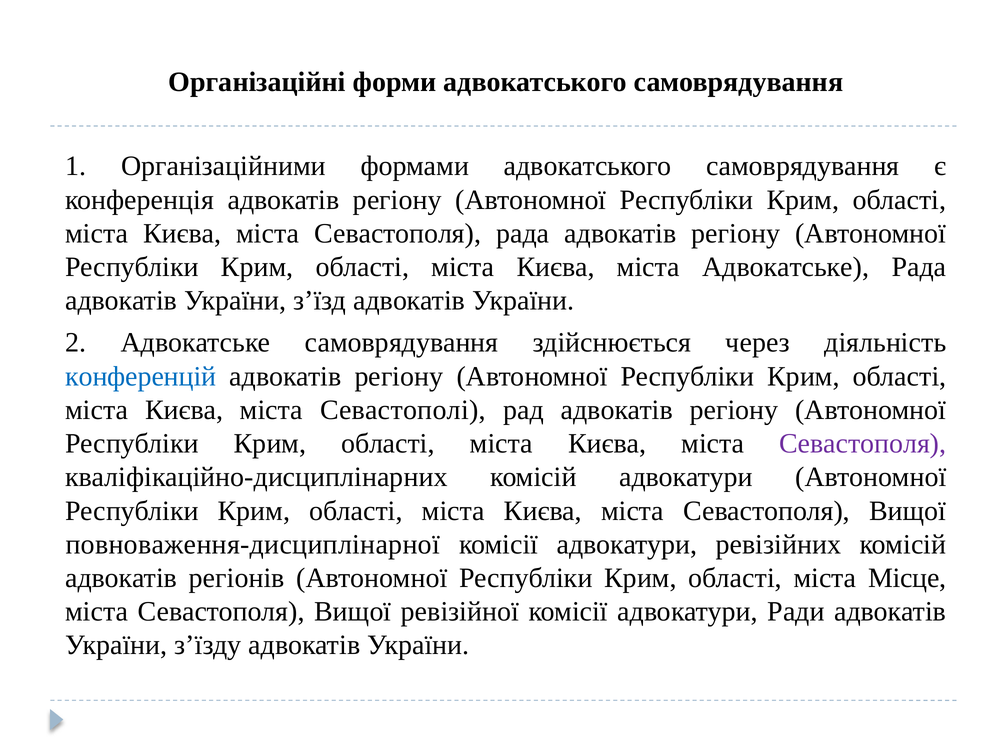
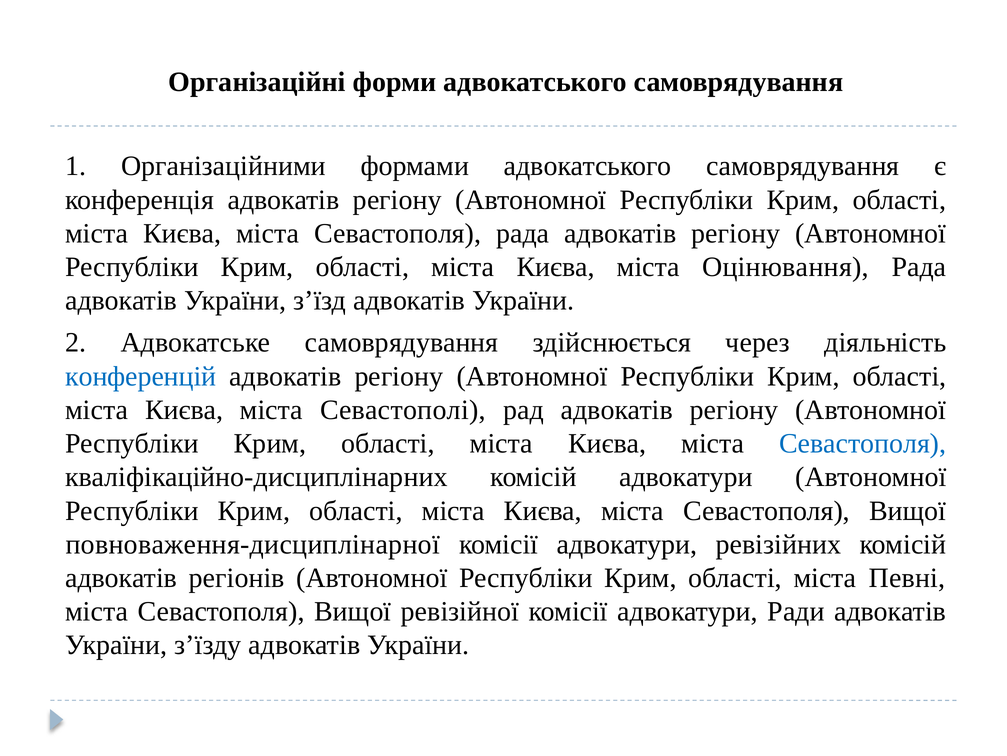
міста Адвокатське: Адвокатське -> Оцінювання (786, 267)
Севастополя colour: purple -> blue (863, 443)
Місце: Місце -> Певні (907, 577)
